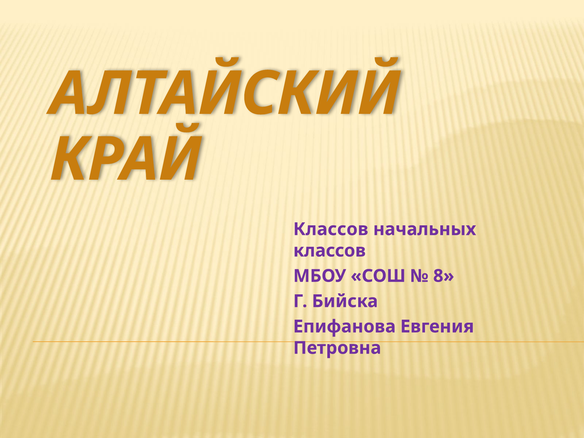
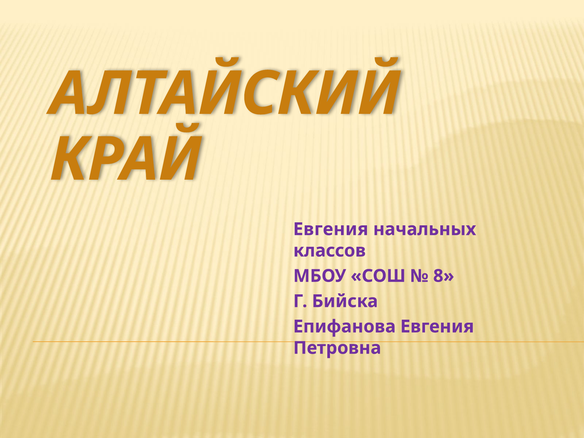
Классов: Классов -> Евгения (331, 229)
